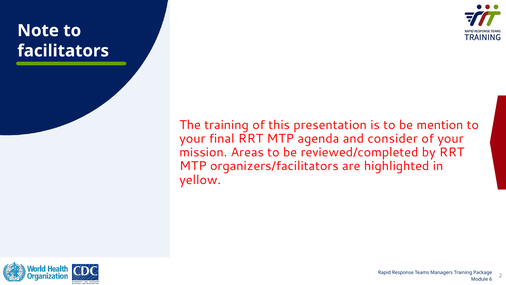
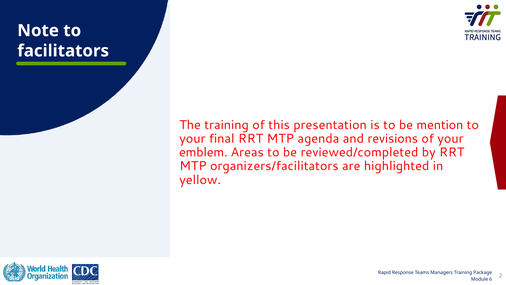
consider: consider -> revisions (393, 139)
mission: mission -> emblem (203, 152)
